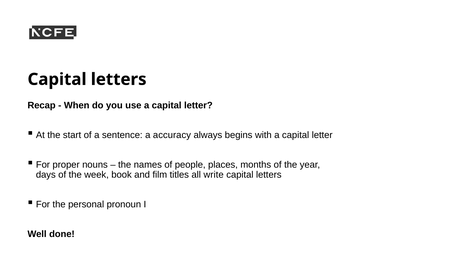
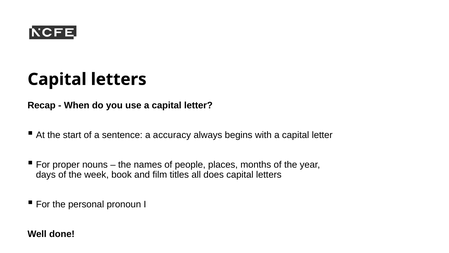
write: write -> does (214, 174)
